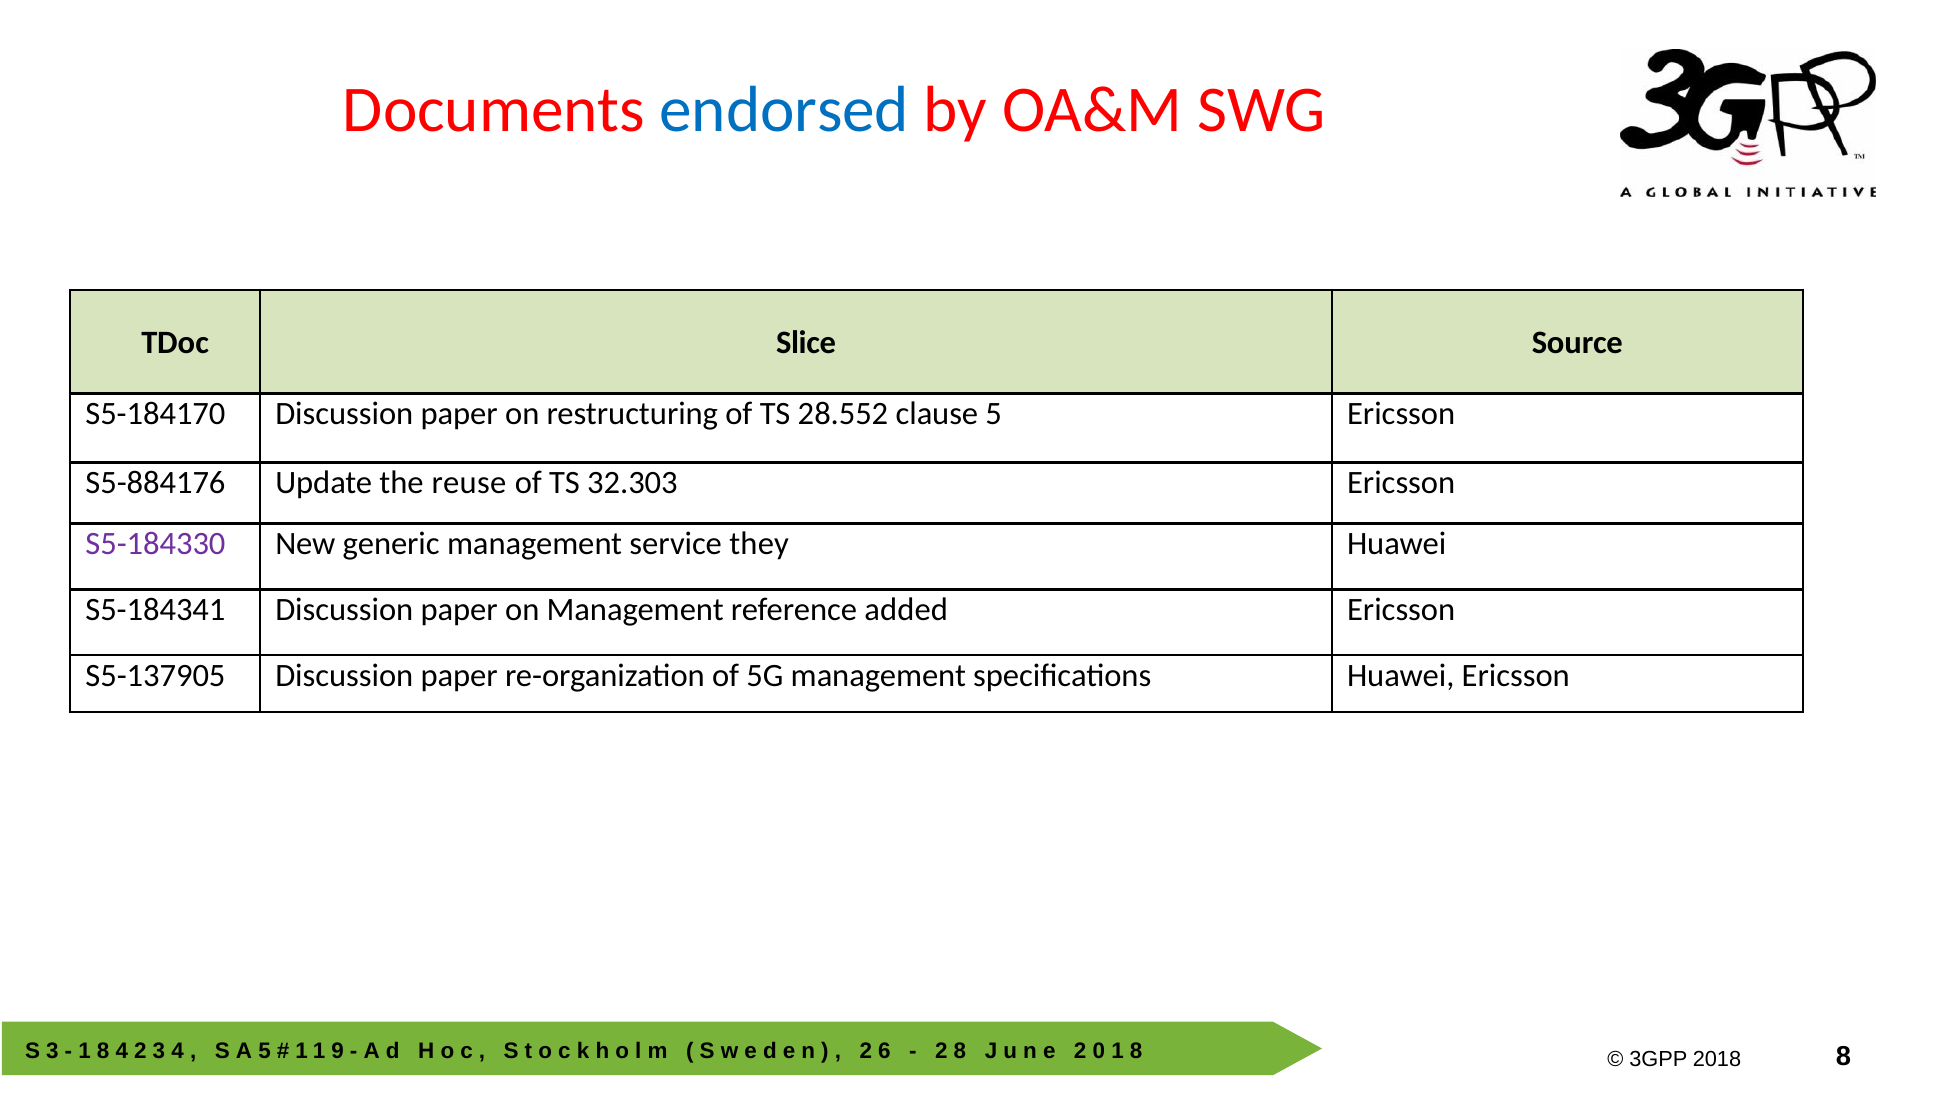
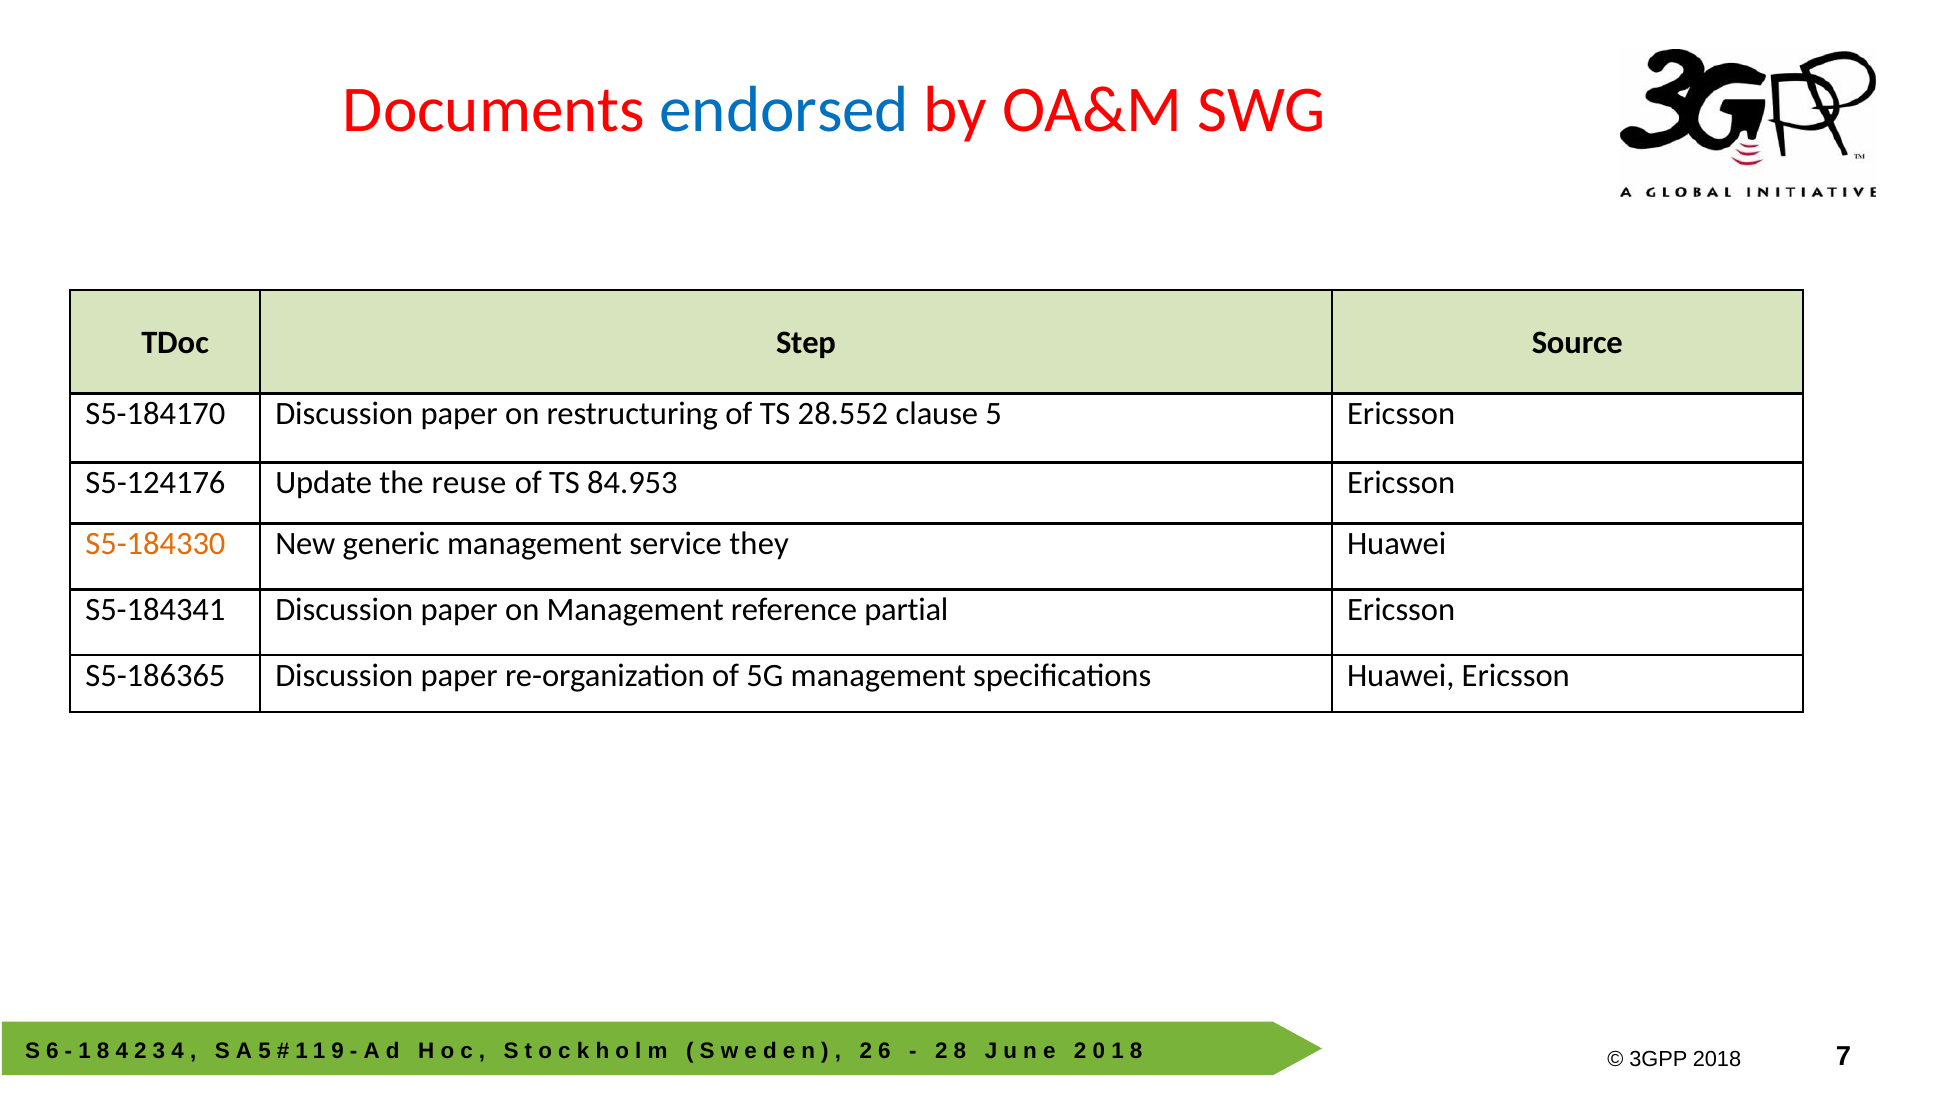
Slice: Slice -> Step (806, 342)
S5-884176: S5-884176 -> S5-124176 (155, 483)
32.303: 32.303 -> 84.953 (632, 483)
S5-184330 colour: purple -> orange (155, 544)
added: added -> partial (906, 610)
S5-137905: S5-137905 -> S5-186365 (155, 675)
3: 3 -> 6 (52, 1051)
8: 8 -> 7 (1844, 1057)
